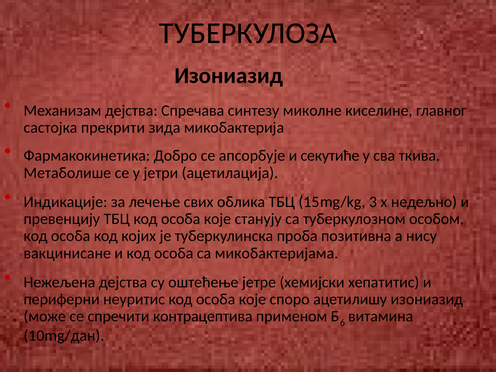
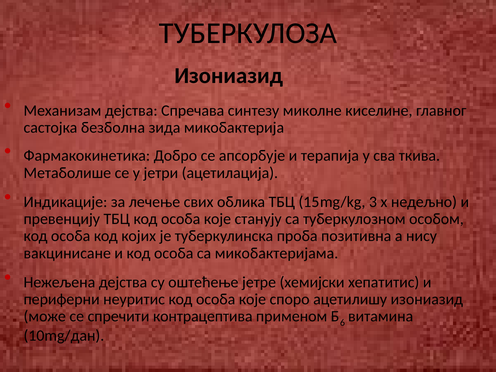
прекрити: прекрити -> безболна (113, 128)
секутиће: секутиће -> терапија (330, 156)
